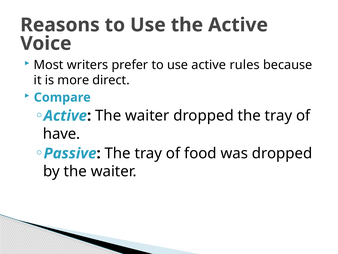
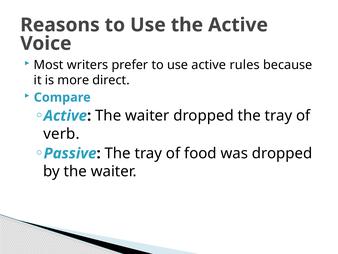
have: have -> verb (61, 134)
